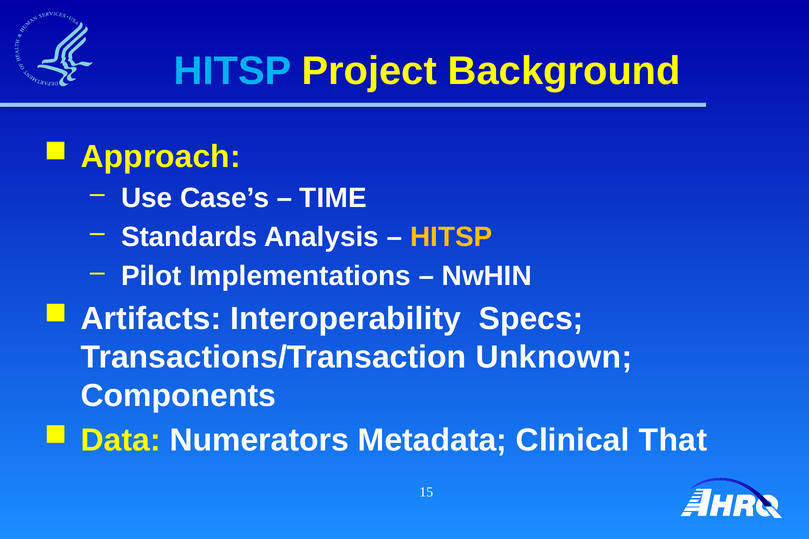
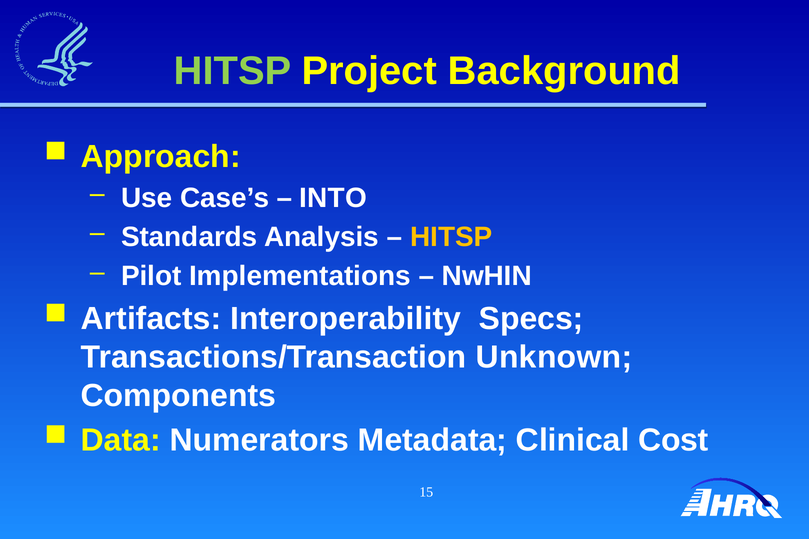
HITSP colour: light blue -> light green (233, 71)
TIME: TIME -> INTO (333, 198)
That: That -> Cost (673, 441)
